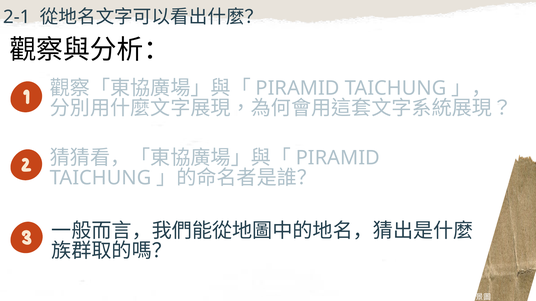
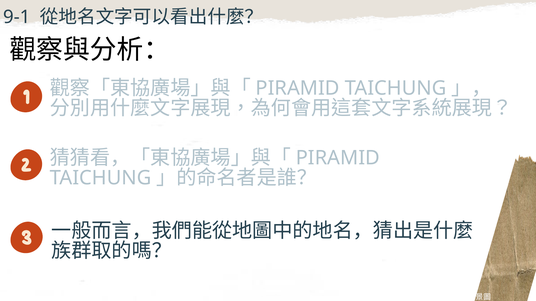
2-1: 2-1 -> 9-1 (17, 17)
